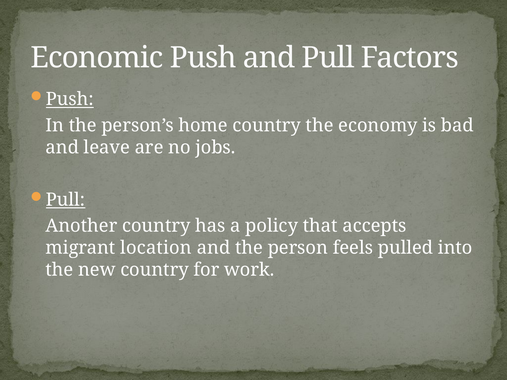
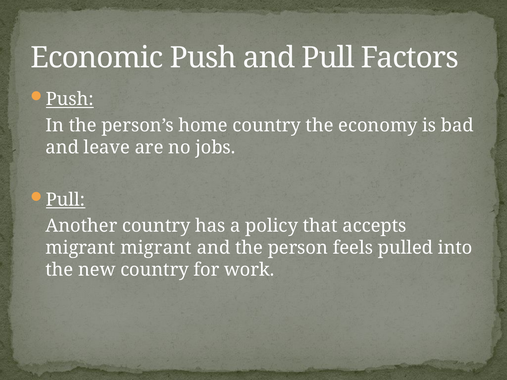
migrant location: location -> migrant (156, 248)
